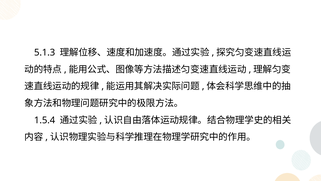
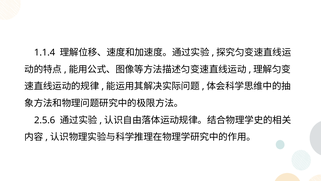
5.1.3: 5.1.3 -> 1.1.4 (45, 52)
1.5.4: 1.5.4 -> 2.5.6 (45, 120)
